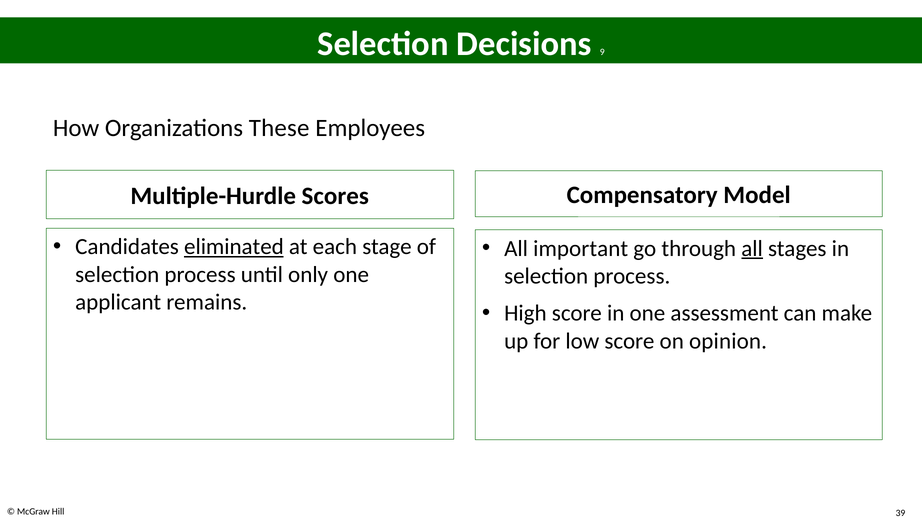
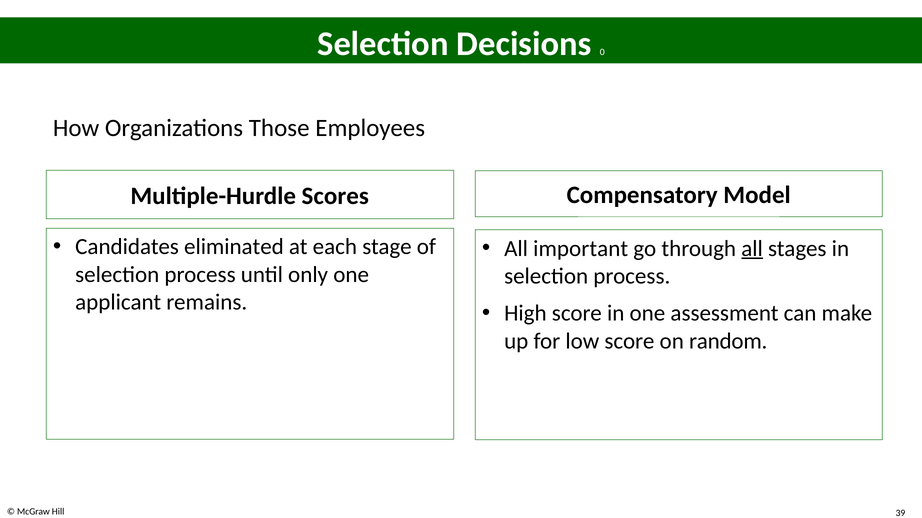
9: 9 -> 0 (602, 52)
These: These -> Those (279, 128)
eliminated underline: present -> none (234, 247)
opinion: opinion -> random (728, 341)
